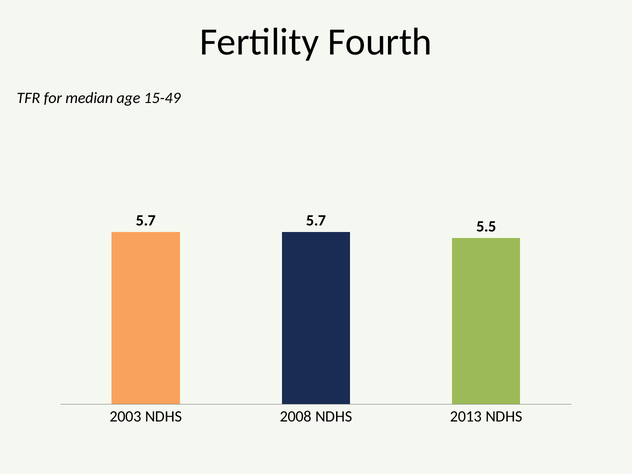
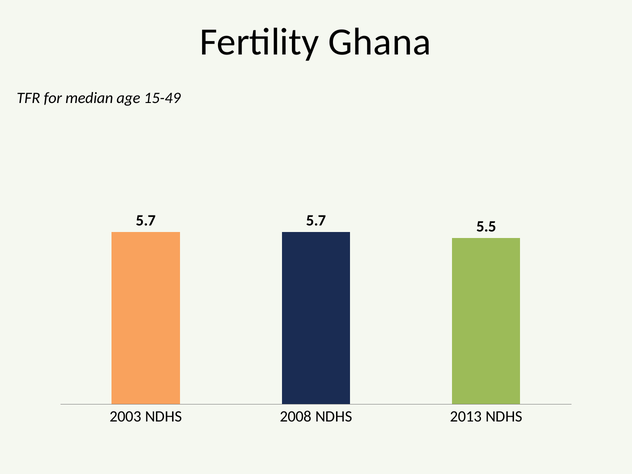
Fourth: Fourth -> Ghana (380, 42)
